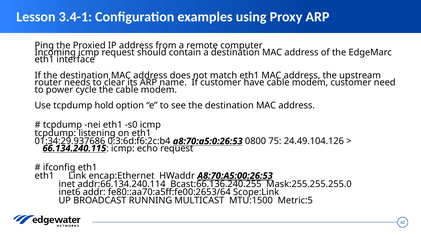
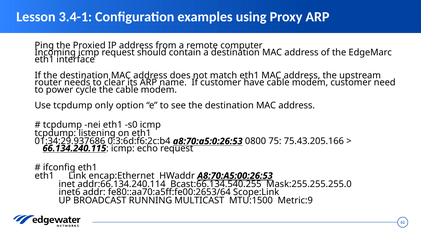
hold: hold -> only (104, 106)
24.49.104.126: 24.49.104.126 -> 75.43.205.166 (314, 141)
Bcast:66.136.240.255: Bcast:66.136.240.255 -> Bcast:66.134.540.255 (216, 184)
Metric:5: Metric:5 -> Metric:9 (295, 200)
